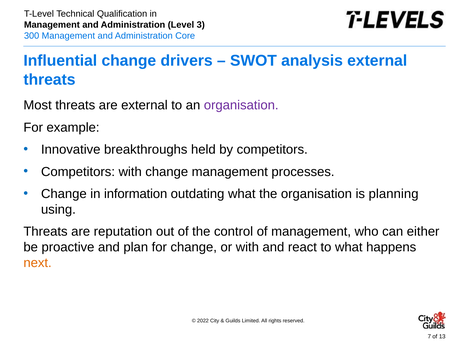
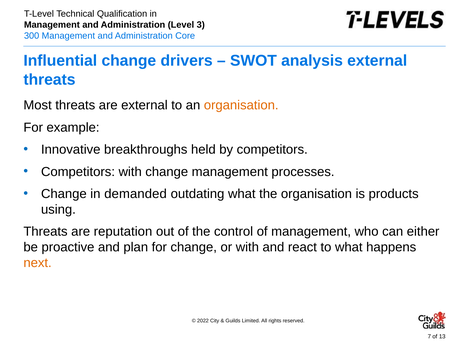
organisation colour: purple -> orange (241, 105)
information: information -> demanded (136, 194)
planning: planning -> products (394, 194)
